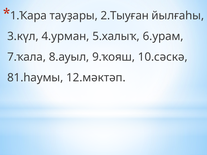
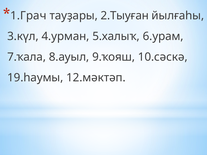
1.Ҡара: 1.Ҡара -> 1.Грач (28, 16)
81.һаумы: 81.һаумы -> 19.һаумы (35, 78)
